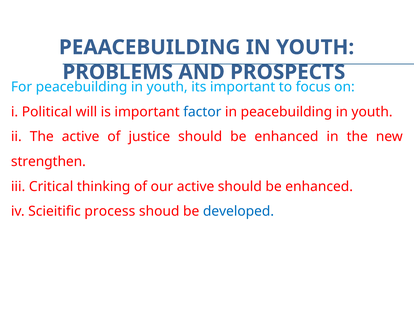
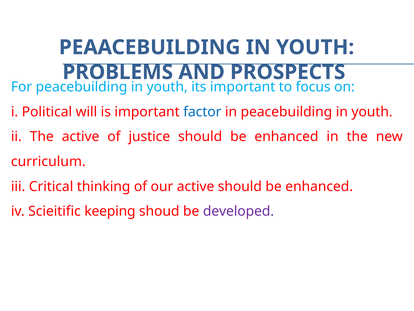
strengthen: strengthen -> curriculum (48, 161)
process: process -> keeping (110, 211)
developed colour: blue -> purple (239, 211)
